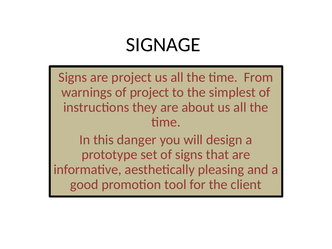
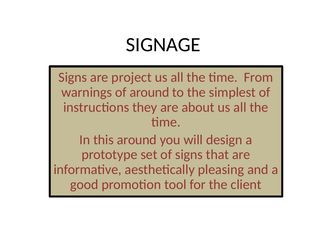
of project: project -> around (149, 92)
this danger: danger -> around (137, 140)
